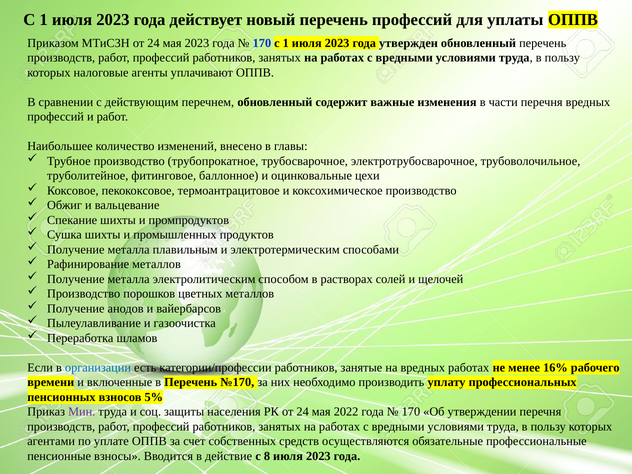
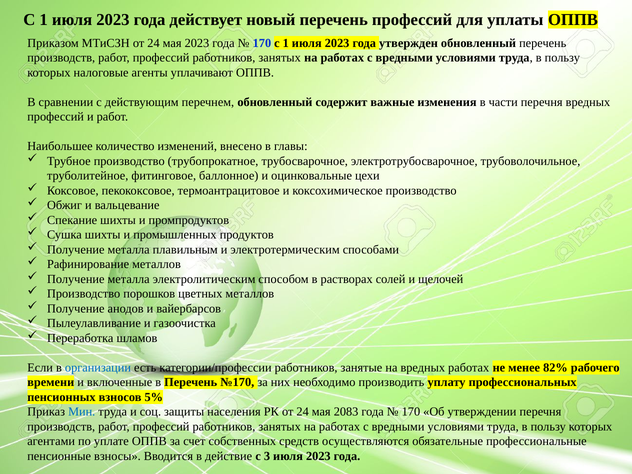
16%: 16% -> 82% (555, 368)
Мин colour: purple -> blue (82, 412)
2022: 2022 -> 2083 (346, 412)
8: 8 -> 3 (267, 456)
